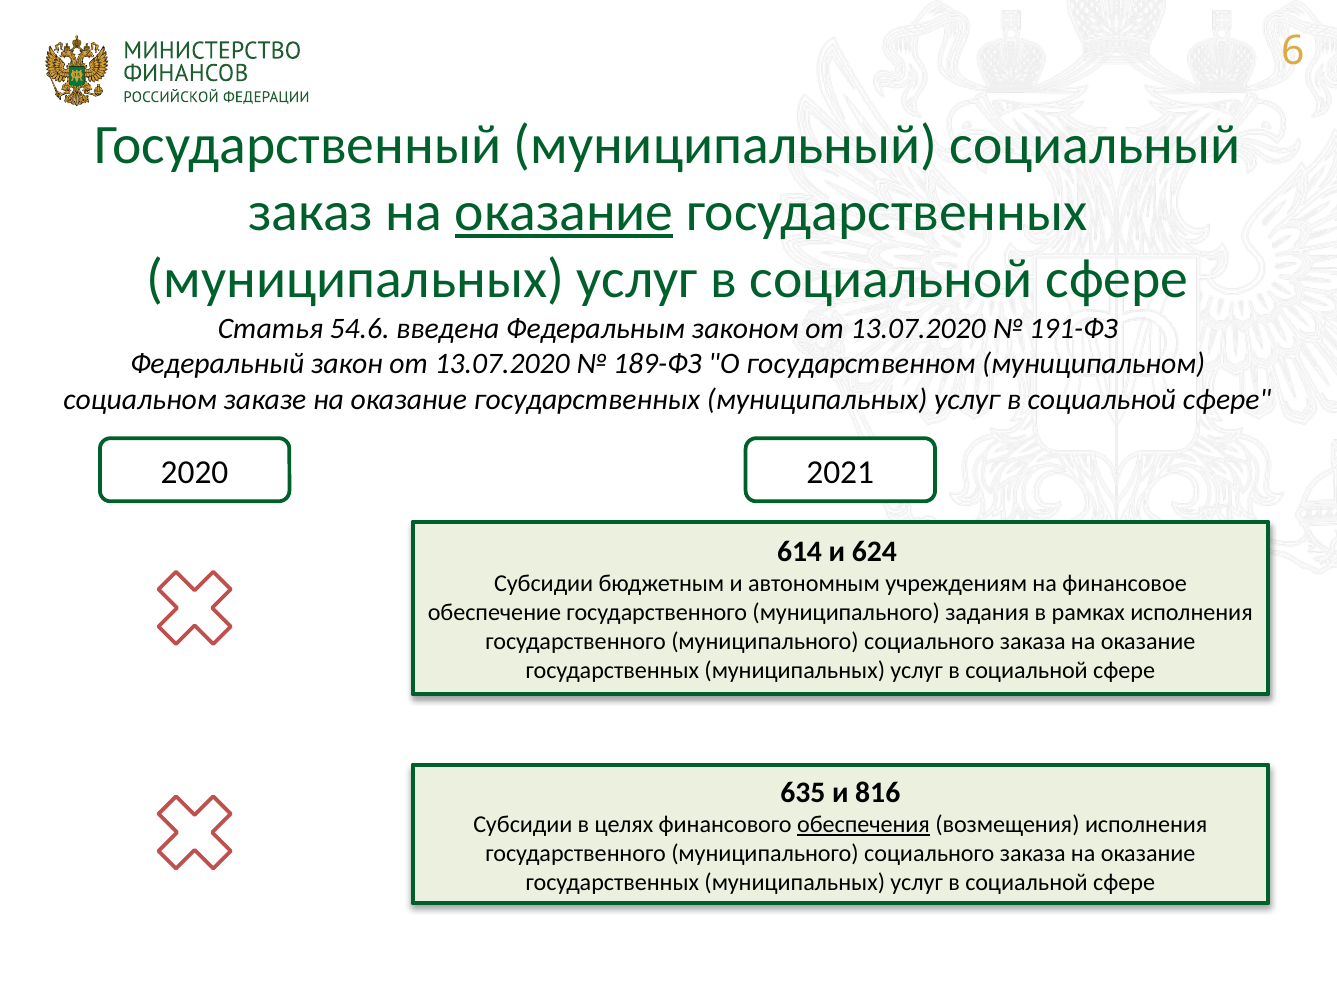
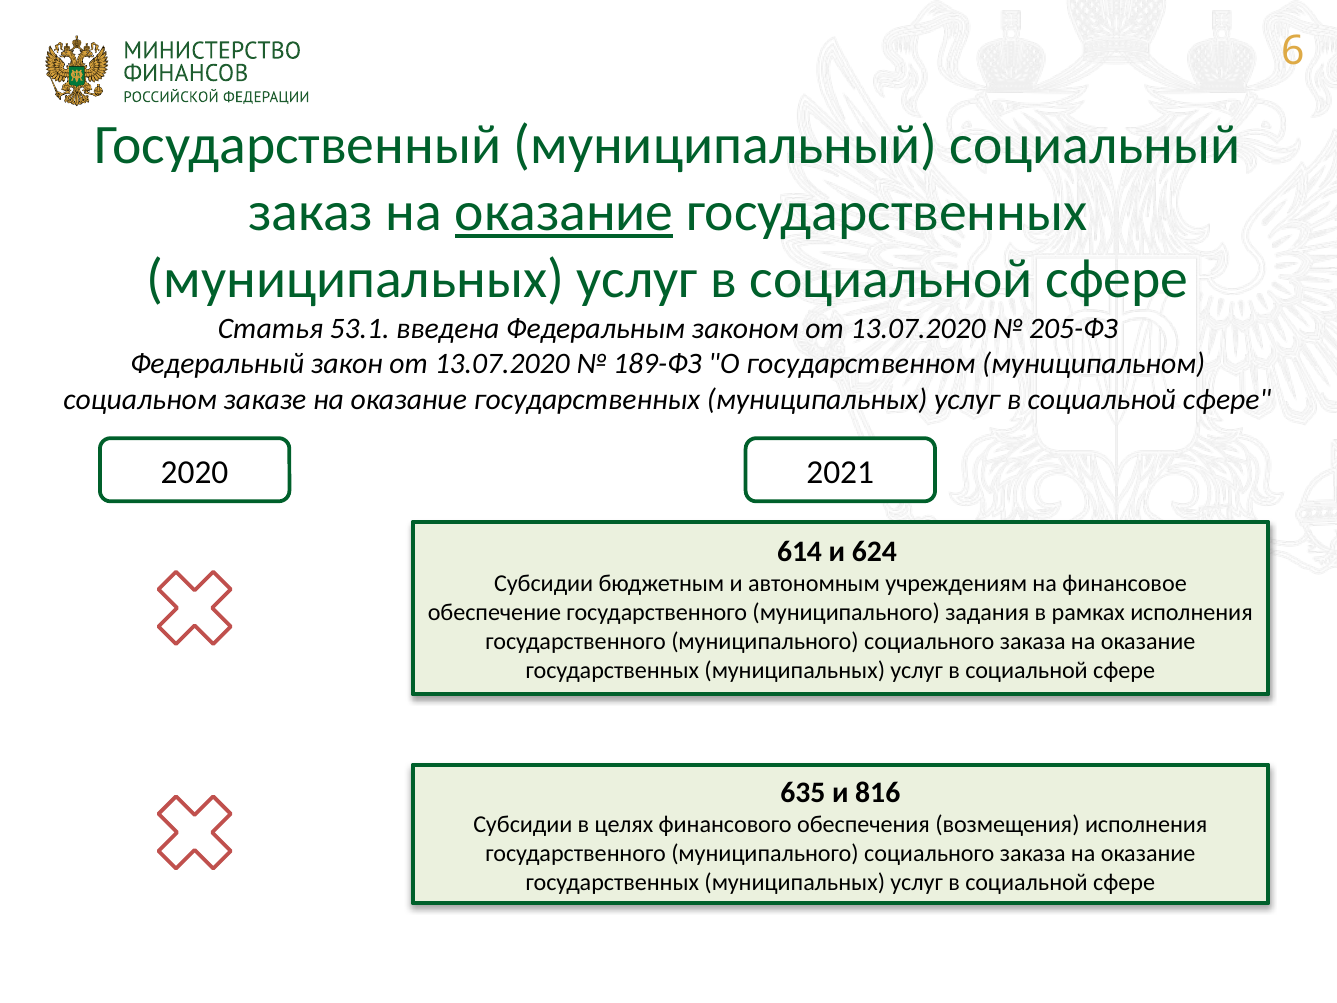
54.6: 54.6 -> 53.1 (360, 328)
191-ФЗ: 191-ФЗ -> 205-ФЗ (1073, 328)
обеспечения underline: present -> none (864, 824)
